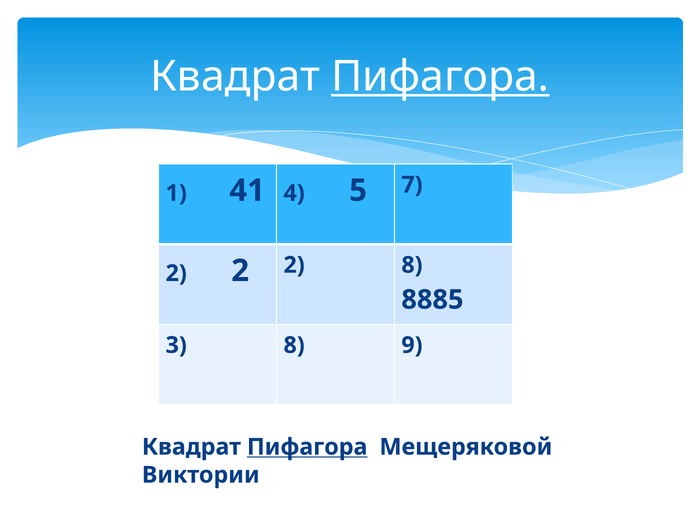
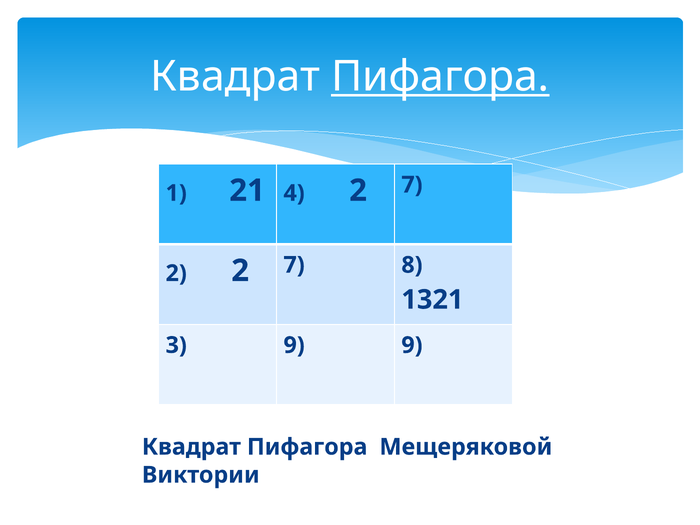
41: 41 -> 21 (247, 191)
4 5: 5 -> 2 (358, 191)
2 2 2: 2 -> 7 (294, 265)
8885: 8885 -> 1321 (432, 300)
3 8: 8 -> 9 (294, 345)
Пифагора underline: present -> none (307, 447)
